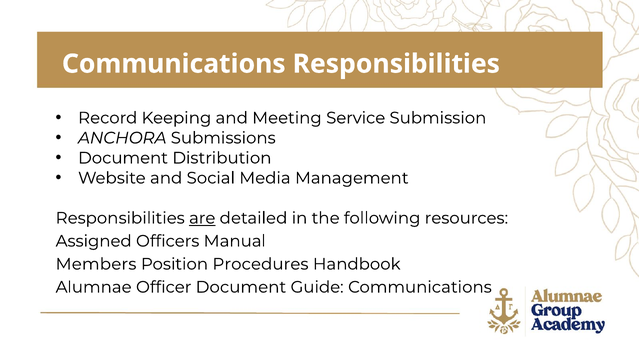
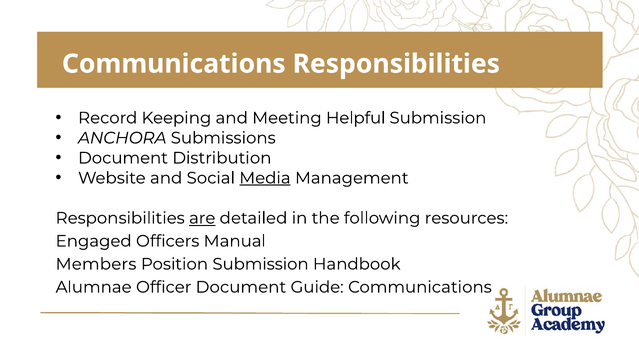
Service: Service -> Helpful (356, 118)
Media underline: none -> present (265, 178)
Assigned: Assigned -> Engaged (94, 241)
Position Procedures: Procedures -> Submission (261, 264)
